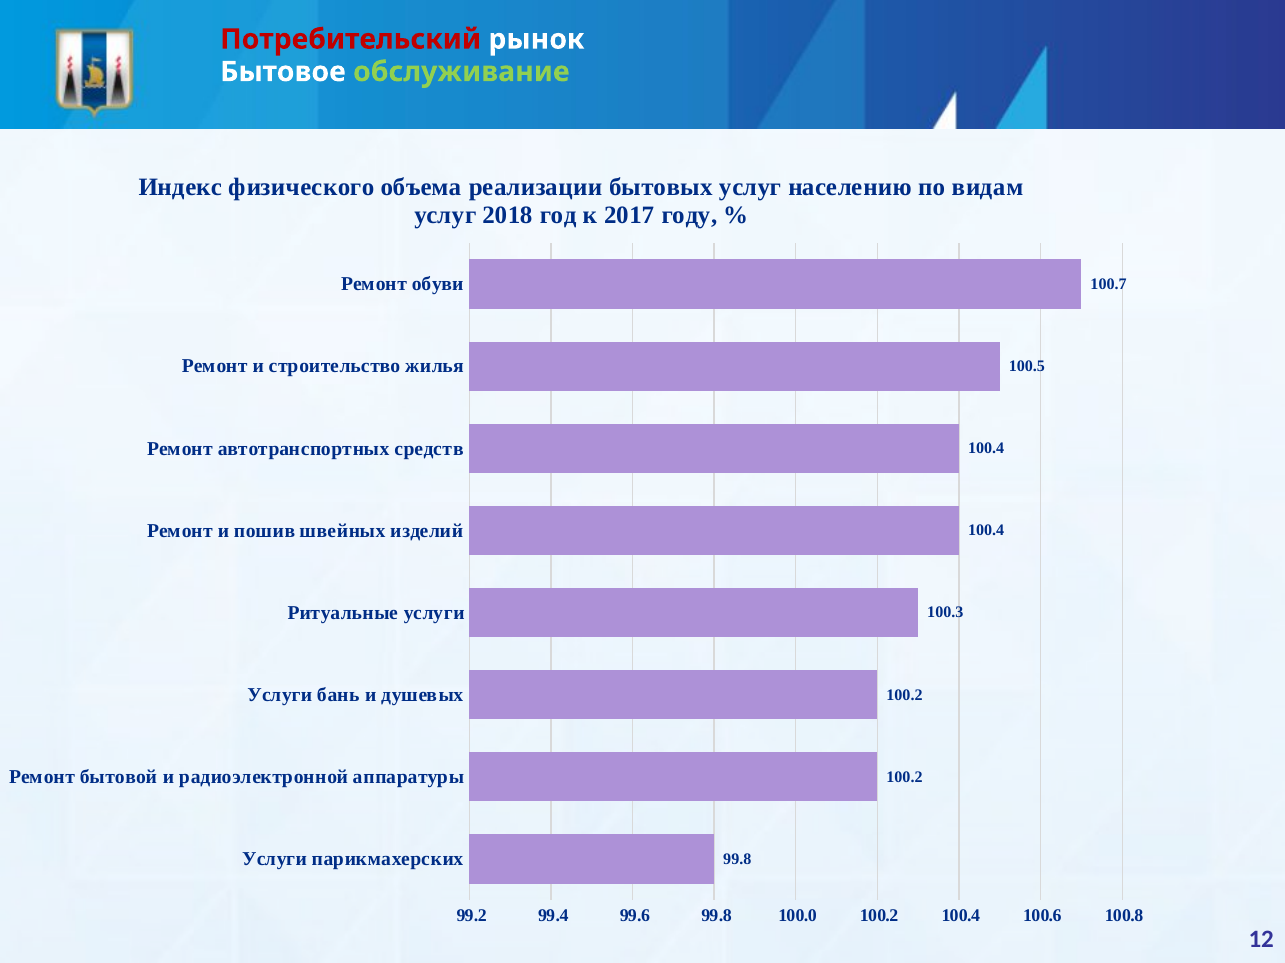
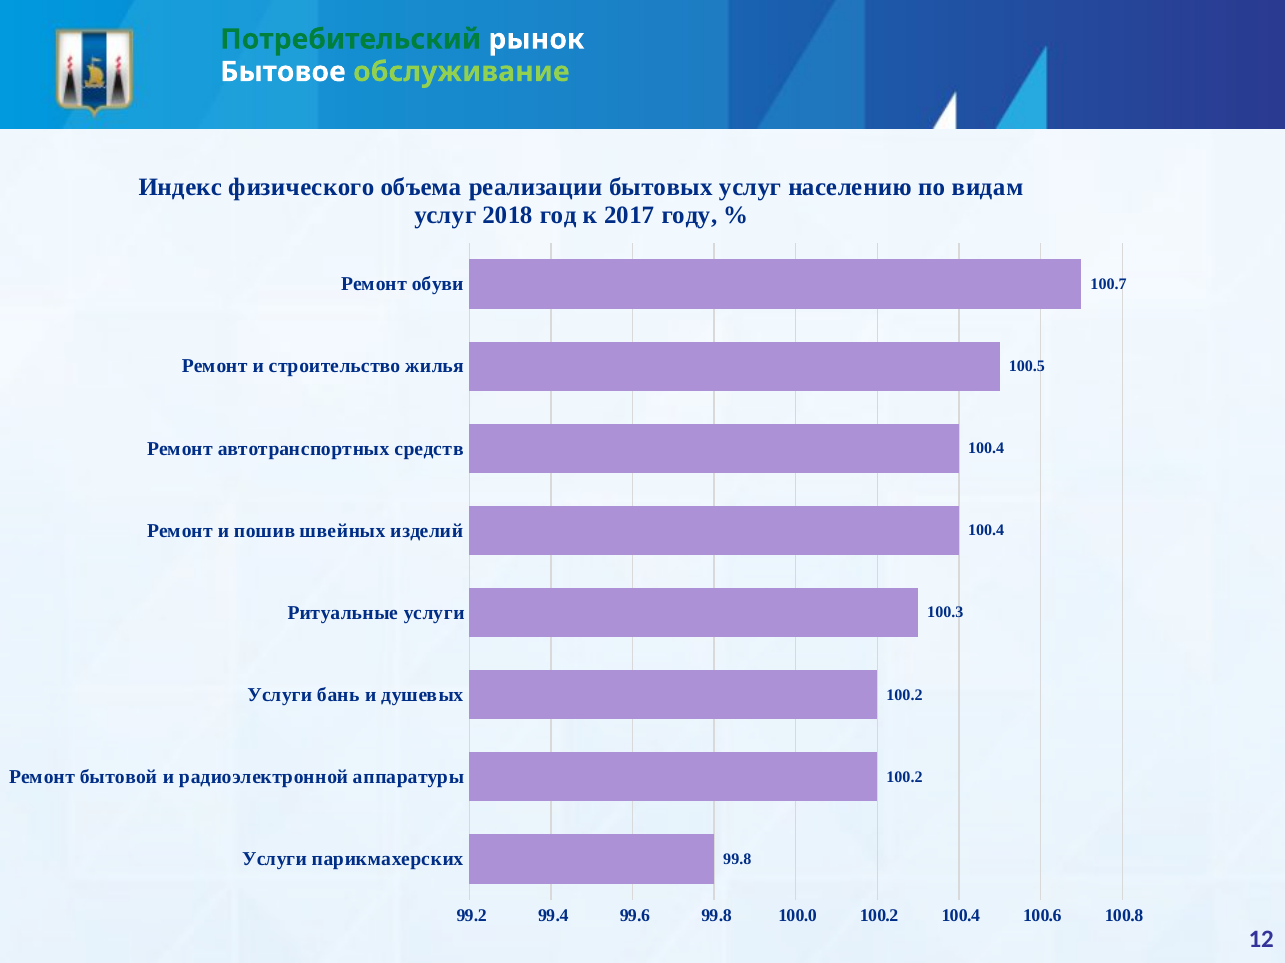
Потребительский colour: red -> green (351, 39)
